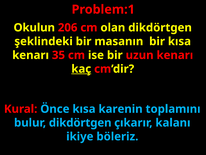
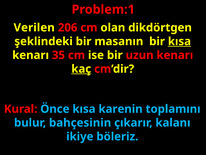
Okulun: Okulun -> Verilen (34, 28)
kısa underline: none -> present (179, 41)
bulur dikdörtgen: dikdörtgen -> bahçesinin (80, 122)
